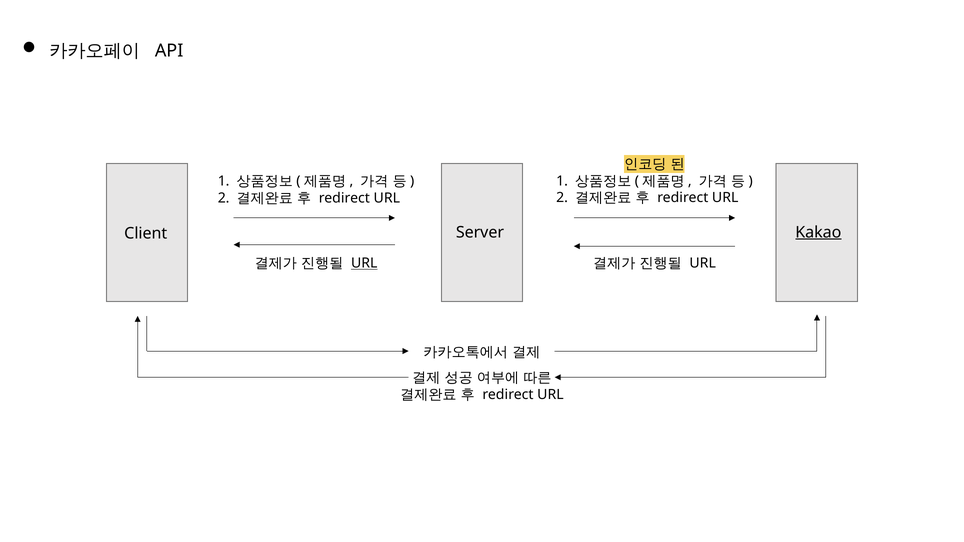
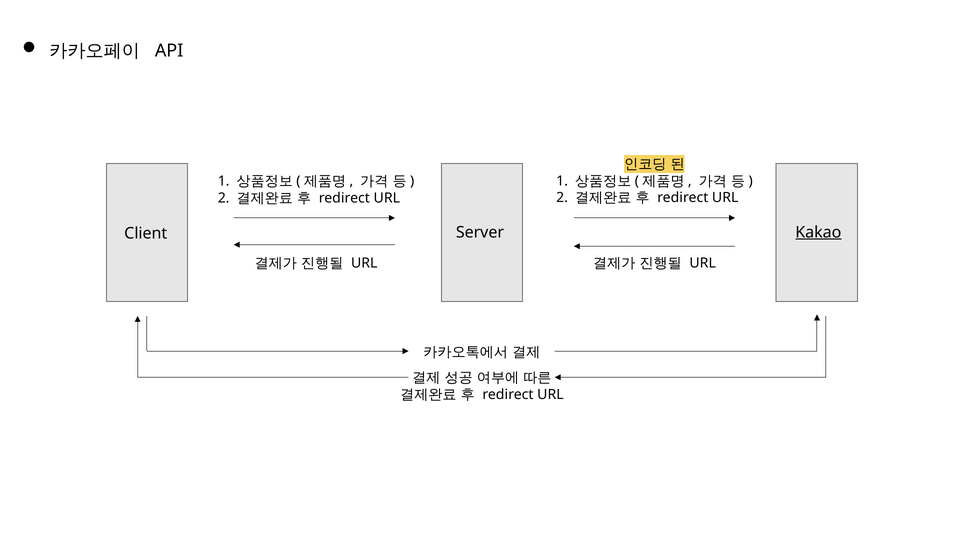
URL underline: present -> none (364, 263)
